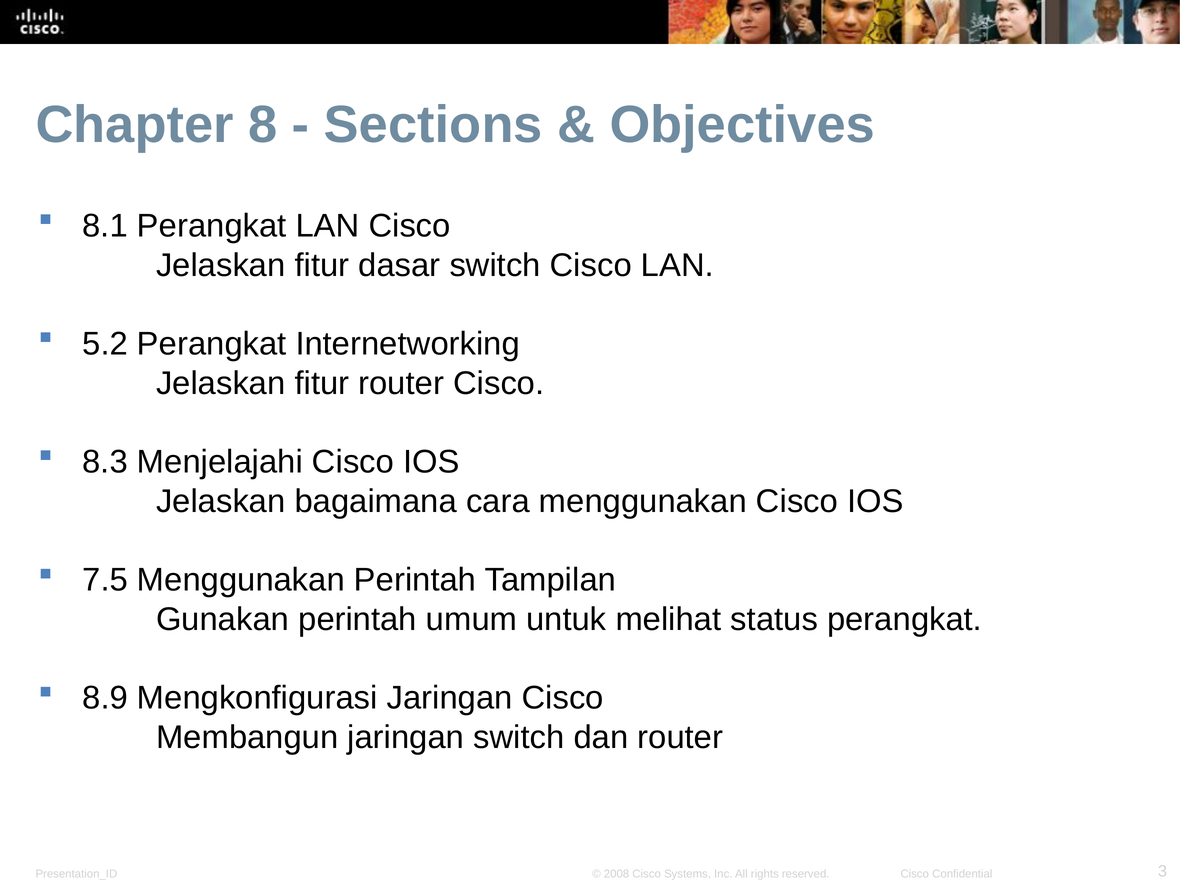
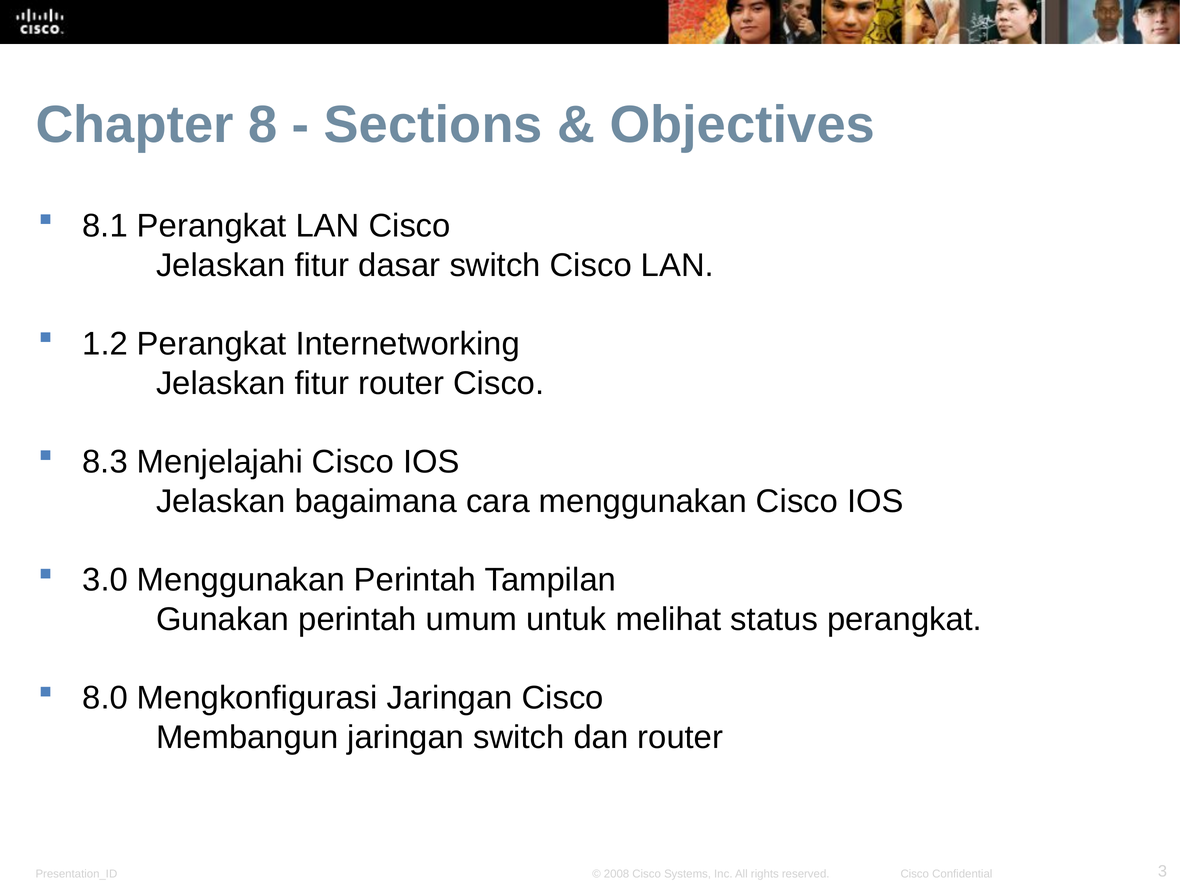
5.2: 5.2 -> 1.2 (105, 344)
7.5: 7.5 -> 3.0 (105, 580)
8.9: 8.9 -> 8.0 (105, 698)
